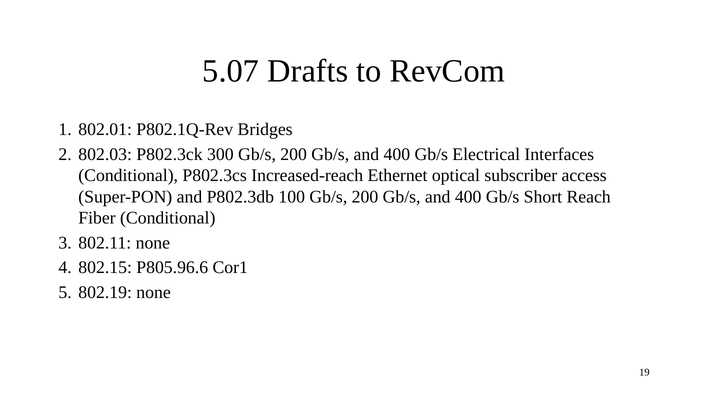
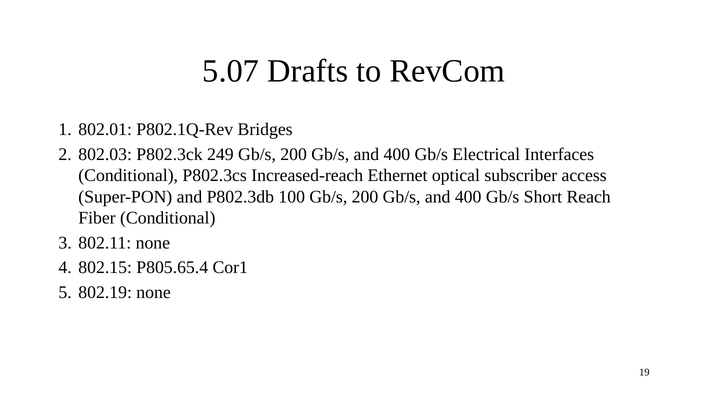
300: 300 -> 249 (220, 154)
P805.96.6: P805.96.6 -> P805.65.4 (172, 268)
